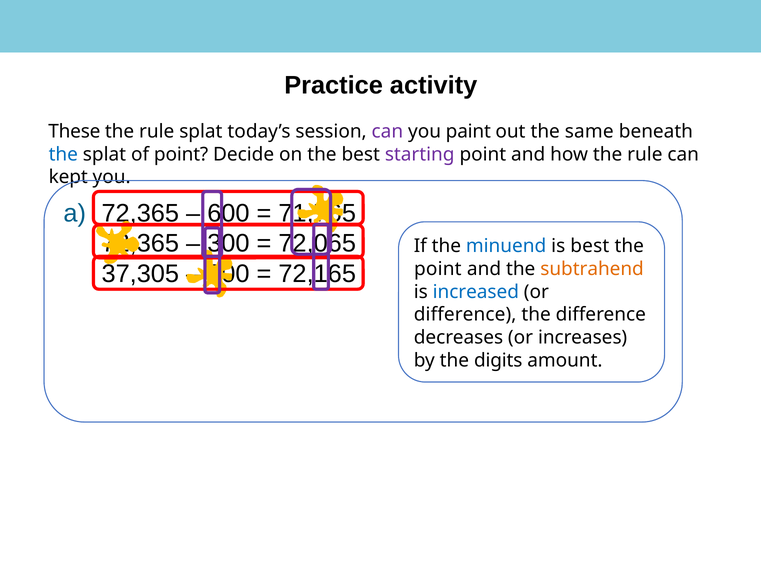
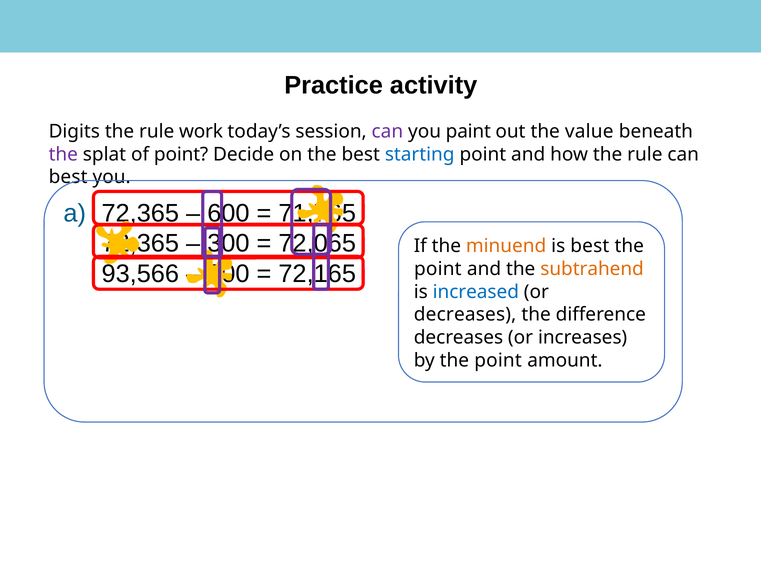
These: These -> Digits (74, 131)
rule splat: splat -> work (201, 131)
same: same -> value (589, 131)
the colour: blue -> purple (63, 154)
starting colour: purple -> blue (420, 154)
kept: kept -> best (68, 177)
minuend colour: blue -> orange (506, 246)
37,305: 37,305 -> 93,566 (140, 274)
difference: difference -> decreases (465, 314)
by the digits: digits -> point (498, 360)
